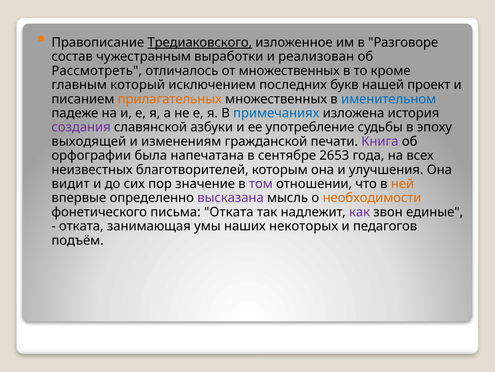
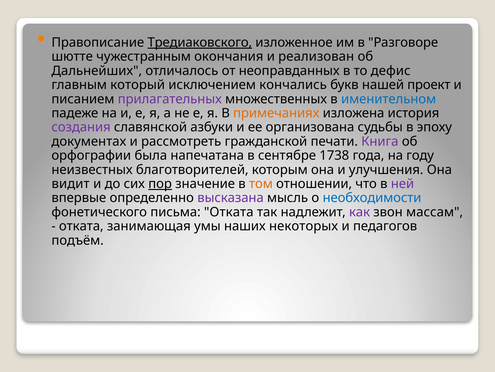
состав: состав -> шютте (72, 57)
выработки: выработки -> окончания (229, 57)
Рассмотреть: Рассмотреть -> Дальнейших (97, 71)
от множественных: множественных -> неоправданных (289, 71)
кроме: кроме -> дефис (391, 71)
последних: последних -> кончались (293, 85)
прилагательных colour: orange -> purple (170, 99)
примечаниях colour: blue -> orange (276, 113)
употребление: употребление -> организована (310, 127)
выходящей: выходящей -> документах (89, 141)
изменениям: изменениям -> рассмотреть (181, 141)
2653: 2653 -> 1738 (334, 155)
всех: всех -> году (420, 155)
пор underline: none -> present (160, 183)
том colour: purple -> orange (261, 183)
ней colour: orange -> purple (403, 183)
необходимости colour: orange -> blue (372, 198)
единые: единые -> массам (435, 212)
